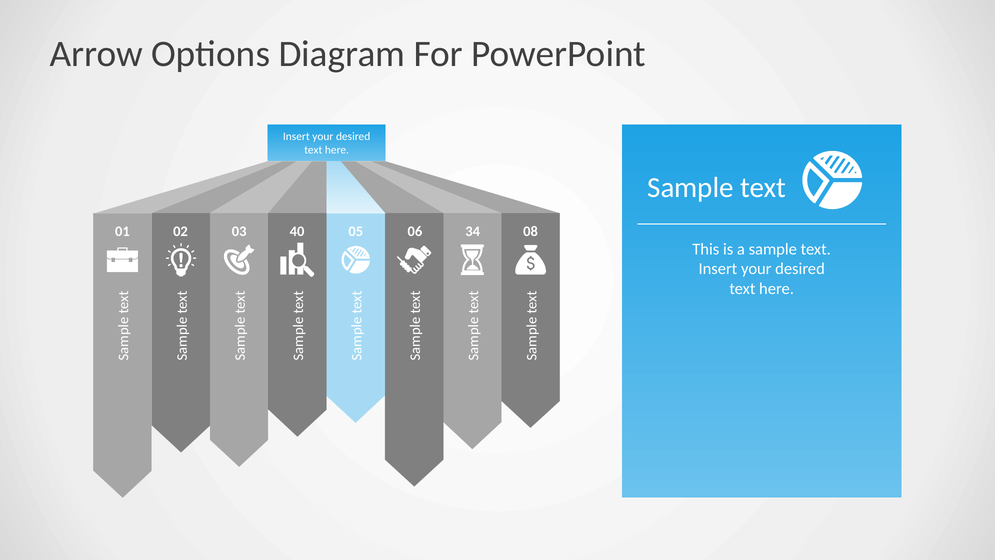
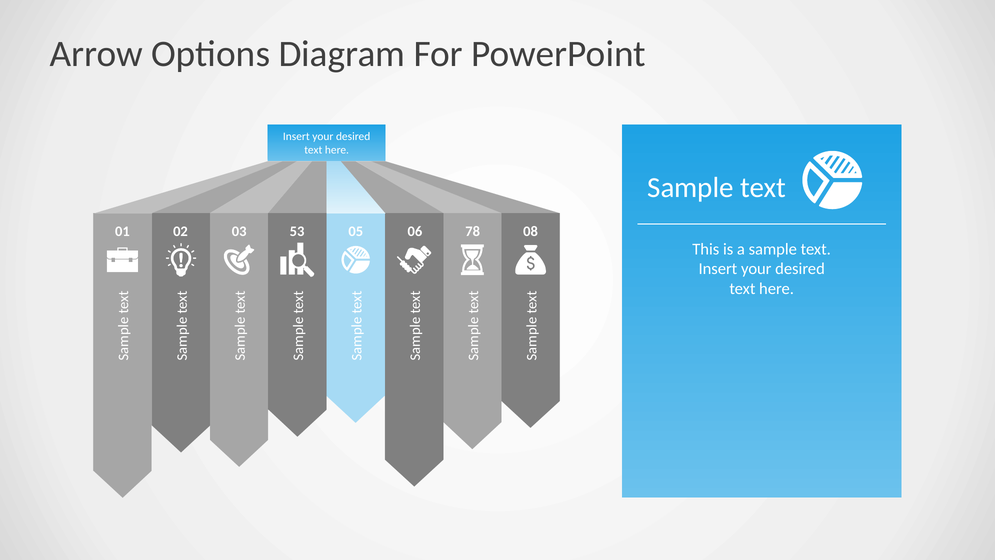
40: 40 -> 53 (297, 231)
34: 34 -> 78 (473, 231)
